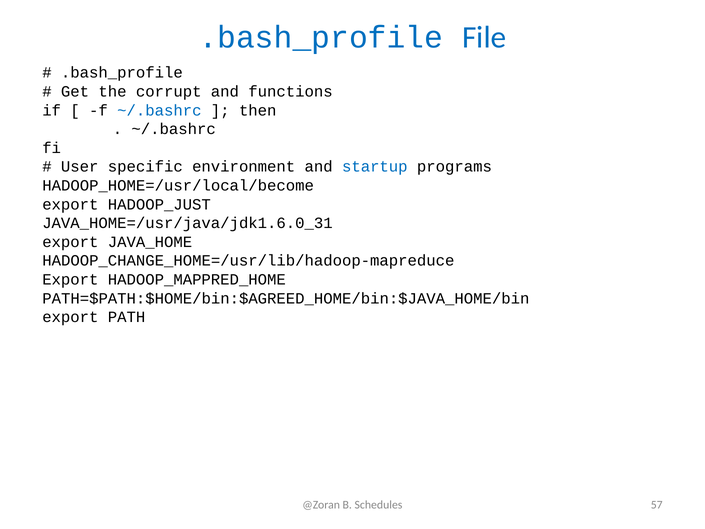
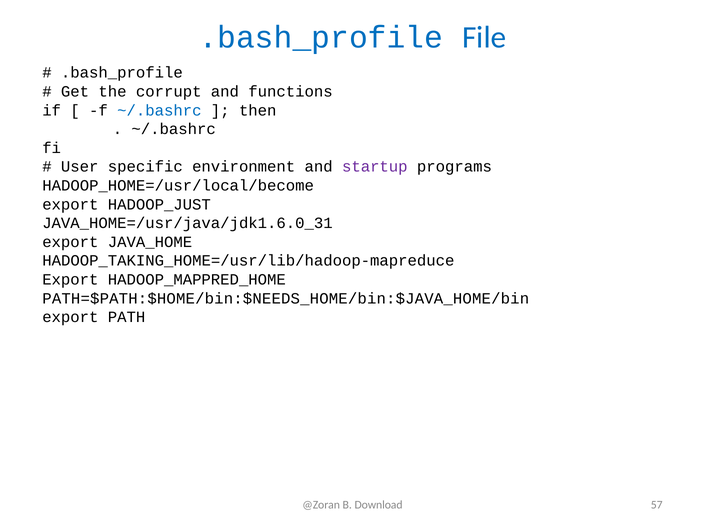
startup colour: blue -> purple (375, 167)
HADOOP_CHANGE_HOME=/usr/lib/hadoop-mapreduce: HADOOP_CHANGE_HOME=/usr/lib/hadoop-mapreduce -> HADOOP_TAKING_HOME=/usr/lib/hadoop-mapreduce (248, 261)
PATH=$PATH:$HOME/bin:$AGREED_HOME/bin:$JAVA_HOME/bin: PATH=$PATH:$HOME/bin:$AGREED_HOME/bin:$JAVA_HOME/bin -> PATH=$PATH:$HOME/bin:$NEEDS_HOME/bin:$JAVA_HOME/bin (286, 298)
Schedules: Schedules -> Download (379, 505)
